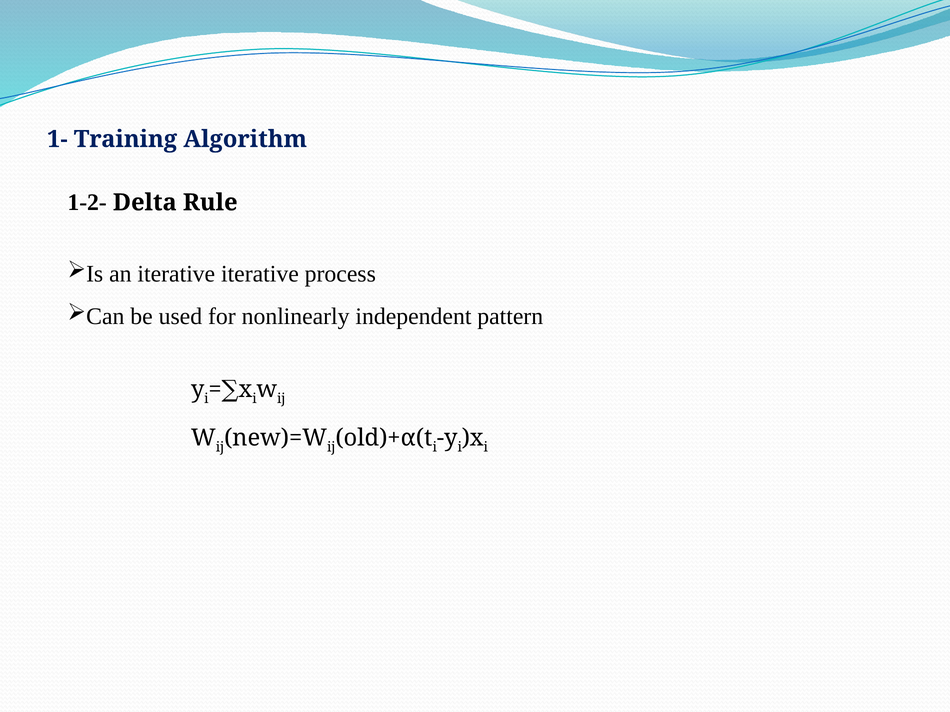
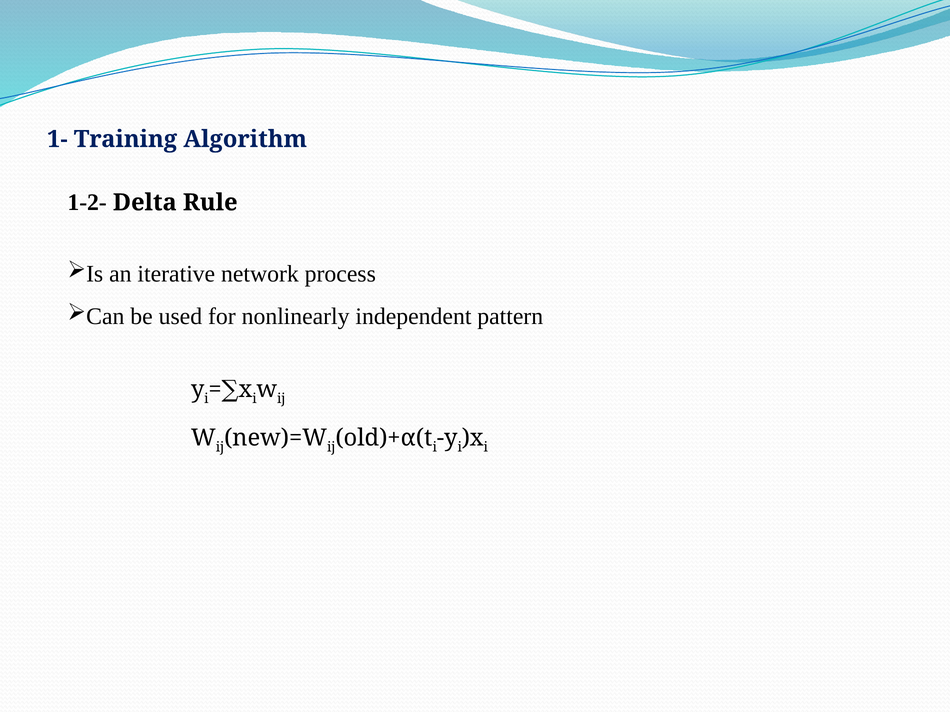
iterative iterative: iterative -> network (260, 274)
